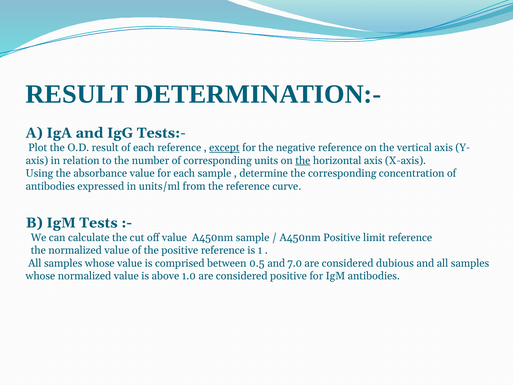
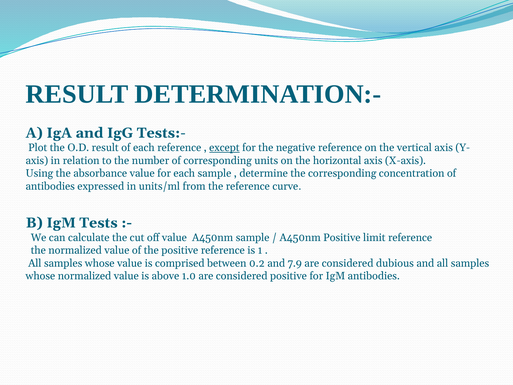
the underline: present -> none (303, 160)
0.5: 0.5 -> 0.2 (257, 263)
7.0: 7.0 -> 7.9 (295, 263)
